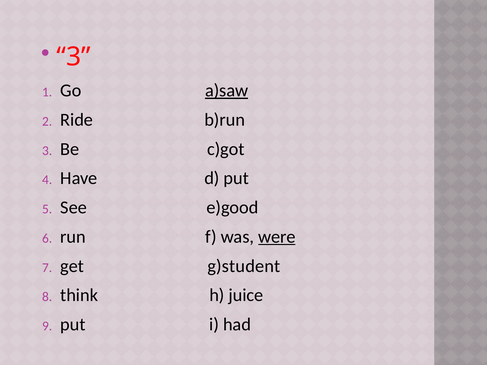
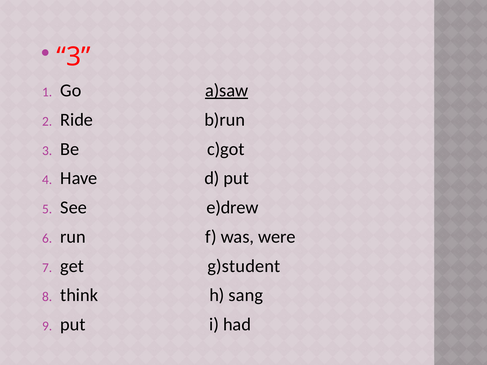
e)good: e)good -> e)drew (232, 208)
were underline: present -> none (277, 237)
juice: juice -> sang (246, 295)
